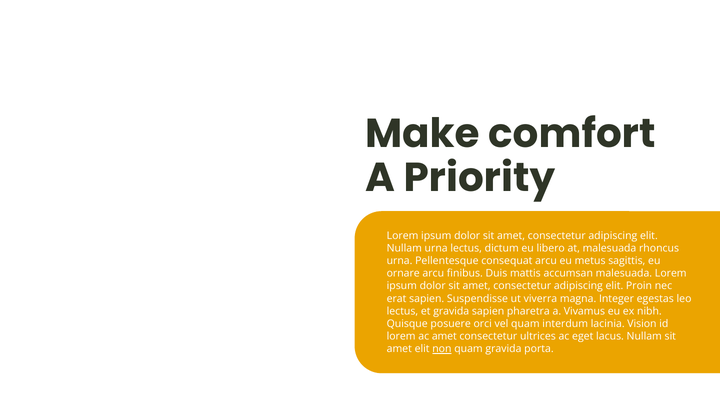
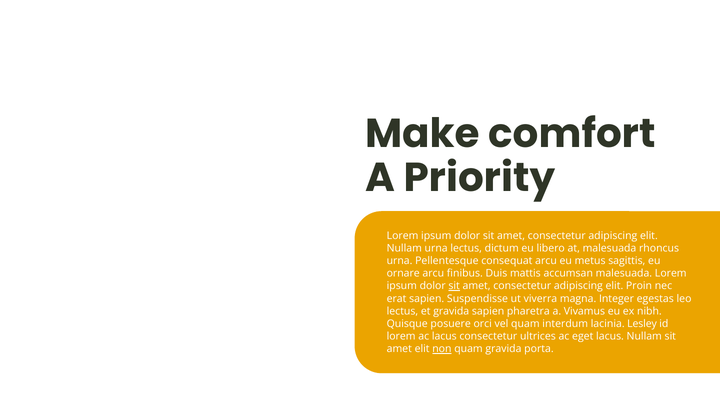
sit underline: none -> present (454, 286)
Vision: Vision -> Lesley (642, 324)
ac amet: amet -> lacus (444, 336)
